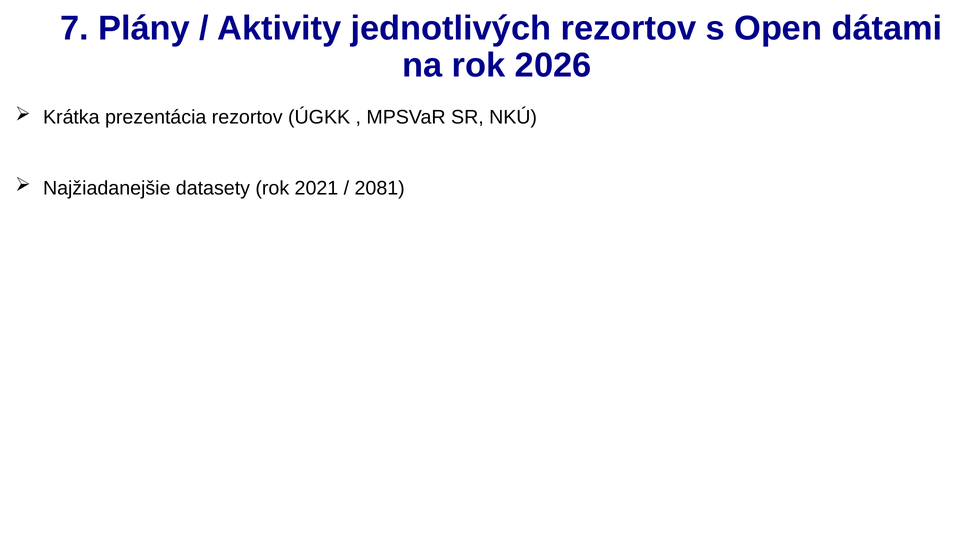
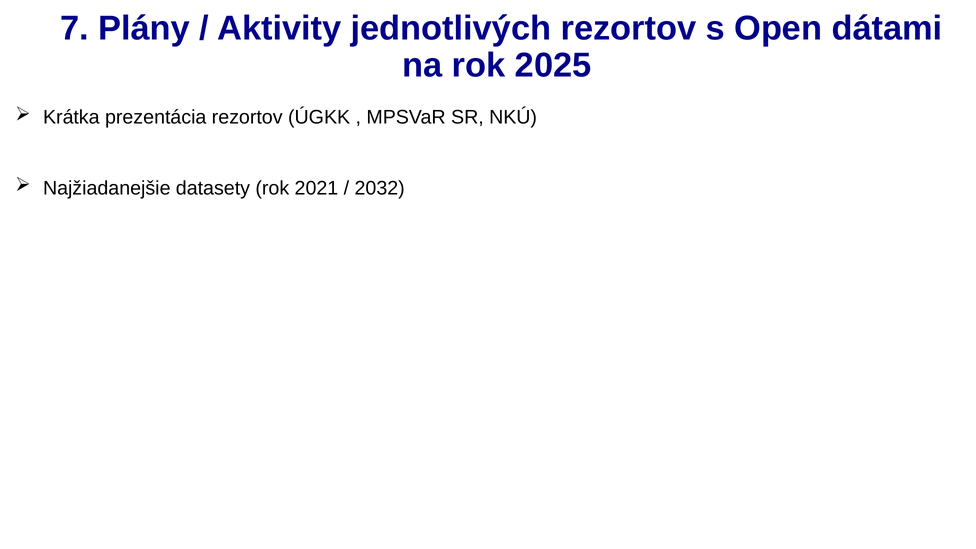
2026: 2026 -> 2025 (553, 65)
2081: 2081 -> 2032 (380, 188)
